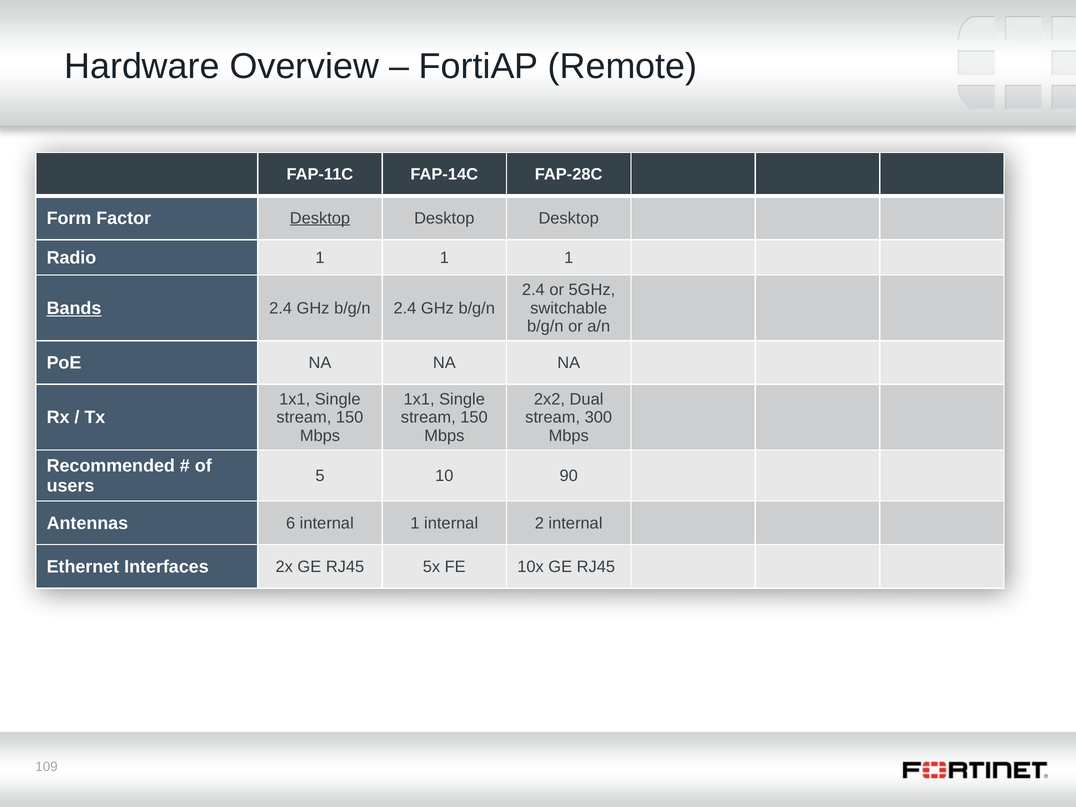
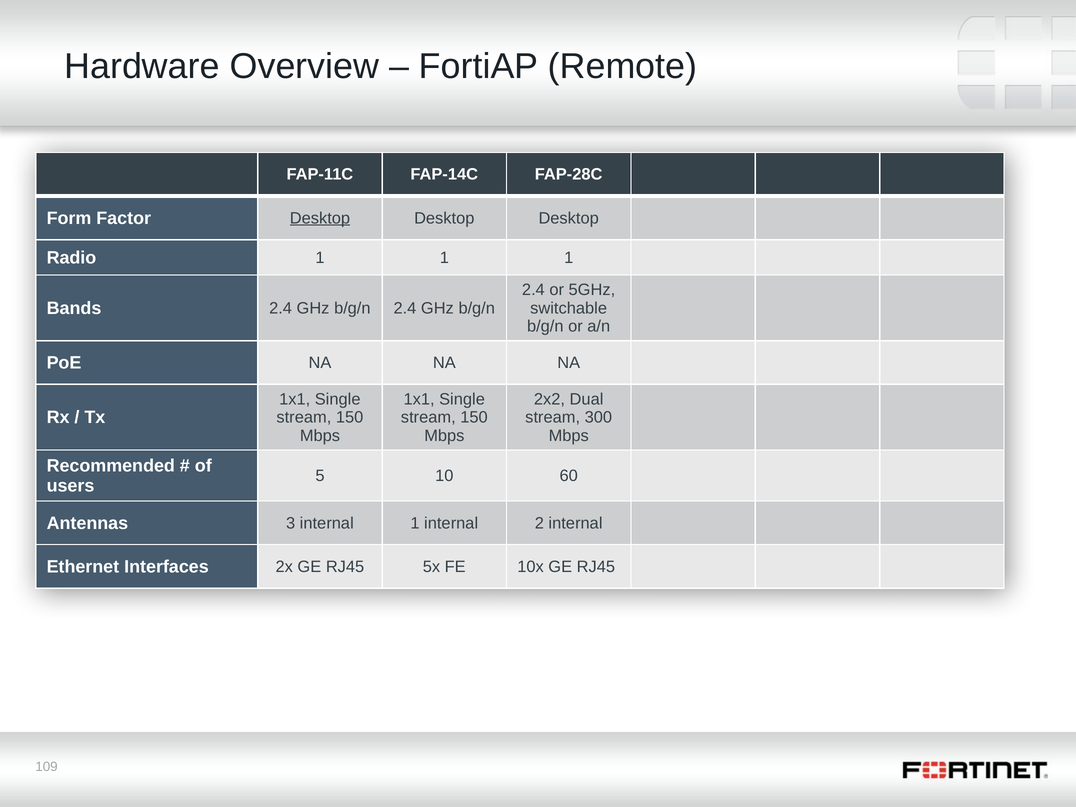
Bands underline: present -> none (74, 308)
90: 90 -> 60 (569, 476)
6: 6 -> 3 (291, 523)
